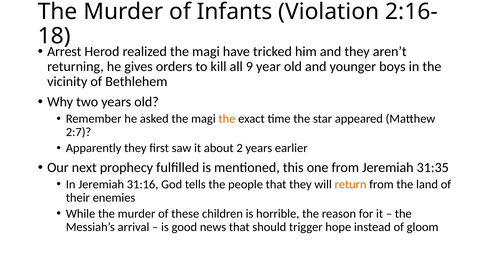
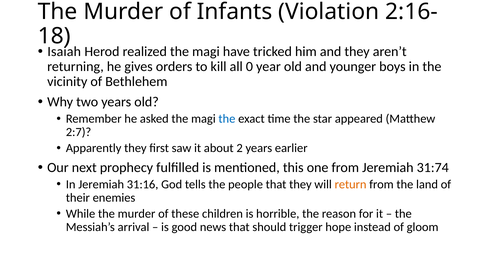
Arrest: Arrest -> Isaiah (64, 52)
9: 9 -> 0 (249, 67)
the colour: orange -> blue (227, 119)
31:35: 31:35 -> 31:74 (433, 168)
